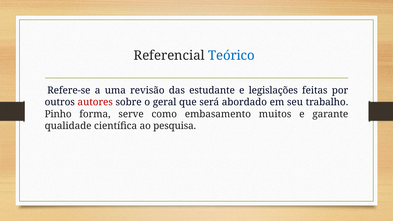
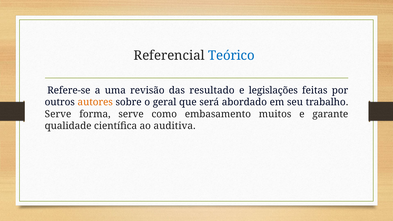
estudante: estudante -> resultado (212, 90)
autores colour: red -> orange (95, 102)
Pinho: Pinho -> Serve (58, 114)
pesquisa: pesquisa -> auditiva (175, 126)
